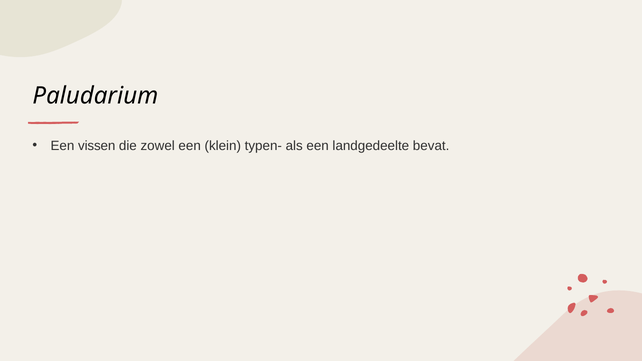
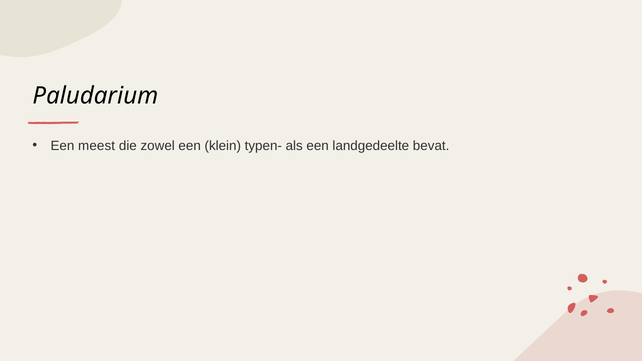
vissen: vissen -> meest (97, 146)
